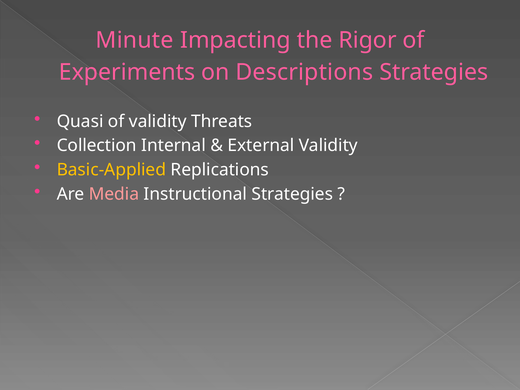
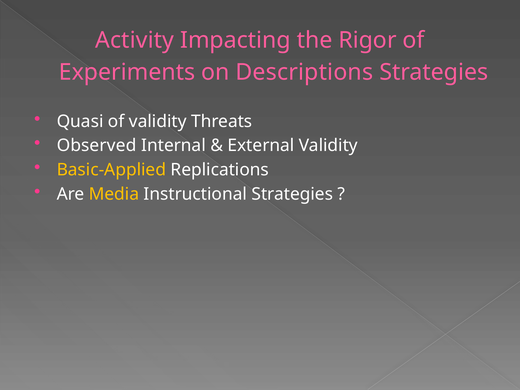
Minute: Minute -> Activity (135, 40)
Collection: Collection -> Observed (97, 146)
Media colour: pink -> yellow (114, 194)
